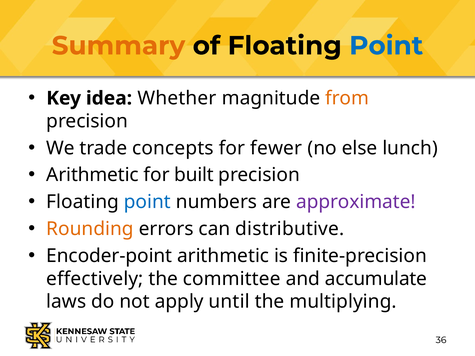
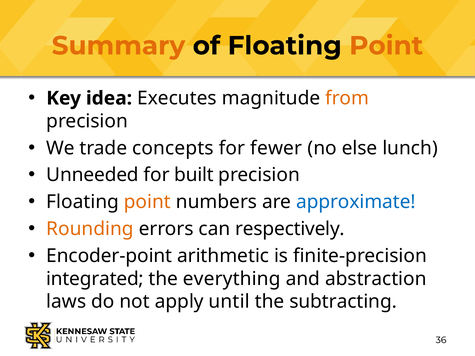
Point colour: blue -> orange (386, 46)
Whether: Whether -> Executes (177, 98)
Arithmetic: Arithmetic -> Unneeded (93, 175)
point colour: blue -> orange (147, 202)
approximate colour: purple -> blue (356, 202)
distributive: distributive -> respectively (290, 229)
effectively: effectively -> integrated (95, 279)
committee: committee -> everything (232, 279)
accumulate: accumulate -> abstraction (376, 279)
multiplying: multiplying -> subtracting (343, 302)
